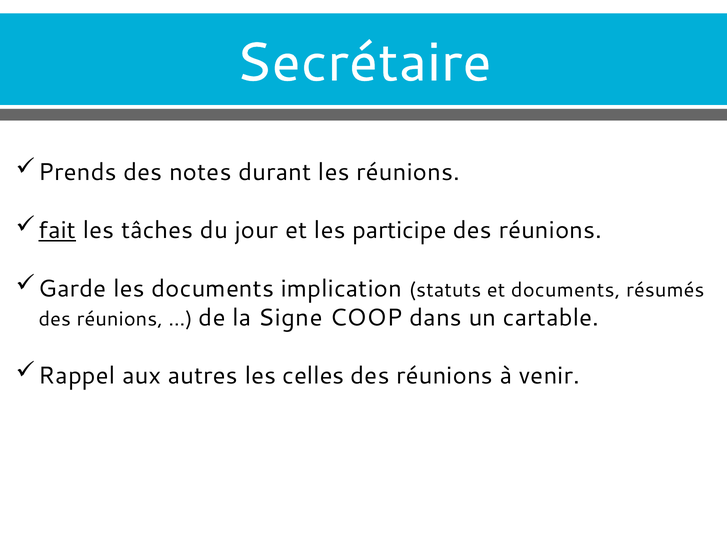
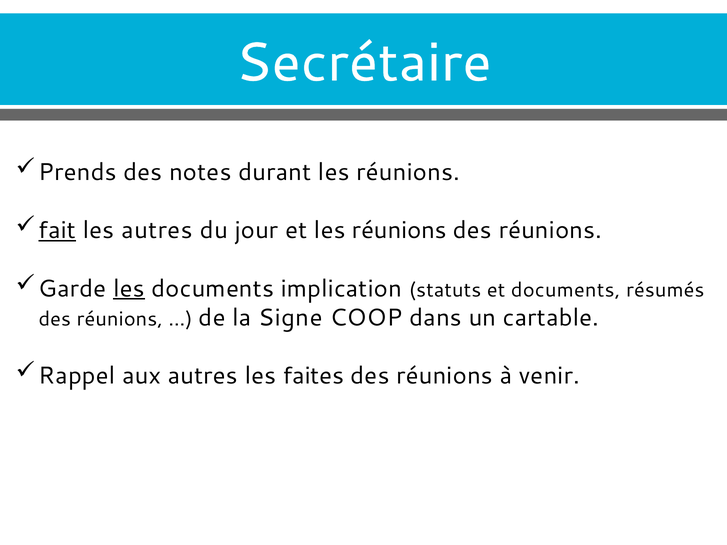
les tâches: tâches -> autres (157, 230)
et les participe: participe -> réunions (399, 230)
les underline: none -> present (129, 289)
celles: celles -> faites (313, 376)
